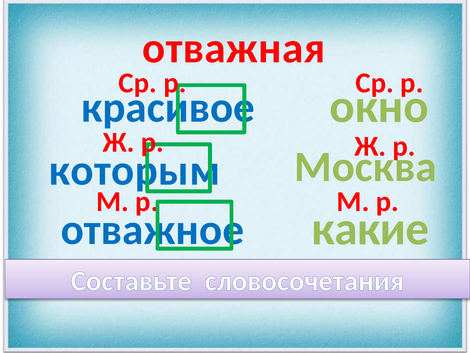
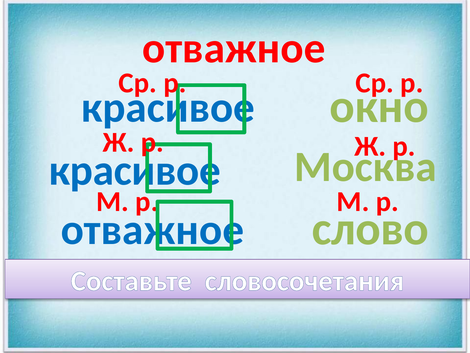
отважная: отважная -> отважное (234, 48)
которым: которым -> красивое (135, 170)
какие: какие -> слово (370, 229)
